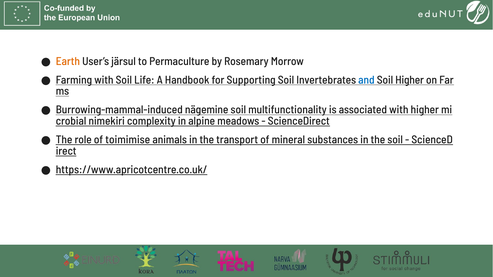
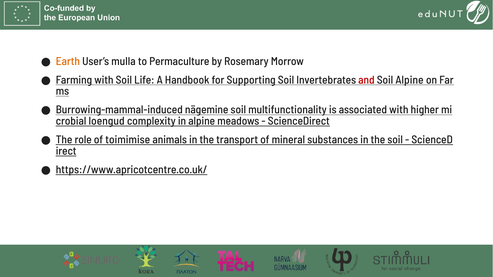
järsul: järsul -> mulla (123, 61)
and colour: blue -> red (366, 80)
Soil Higher: Higher -> Alpine (409, 80)
nimekiri: nimekiri -> loengud (107, 121)
